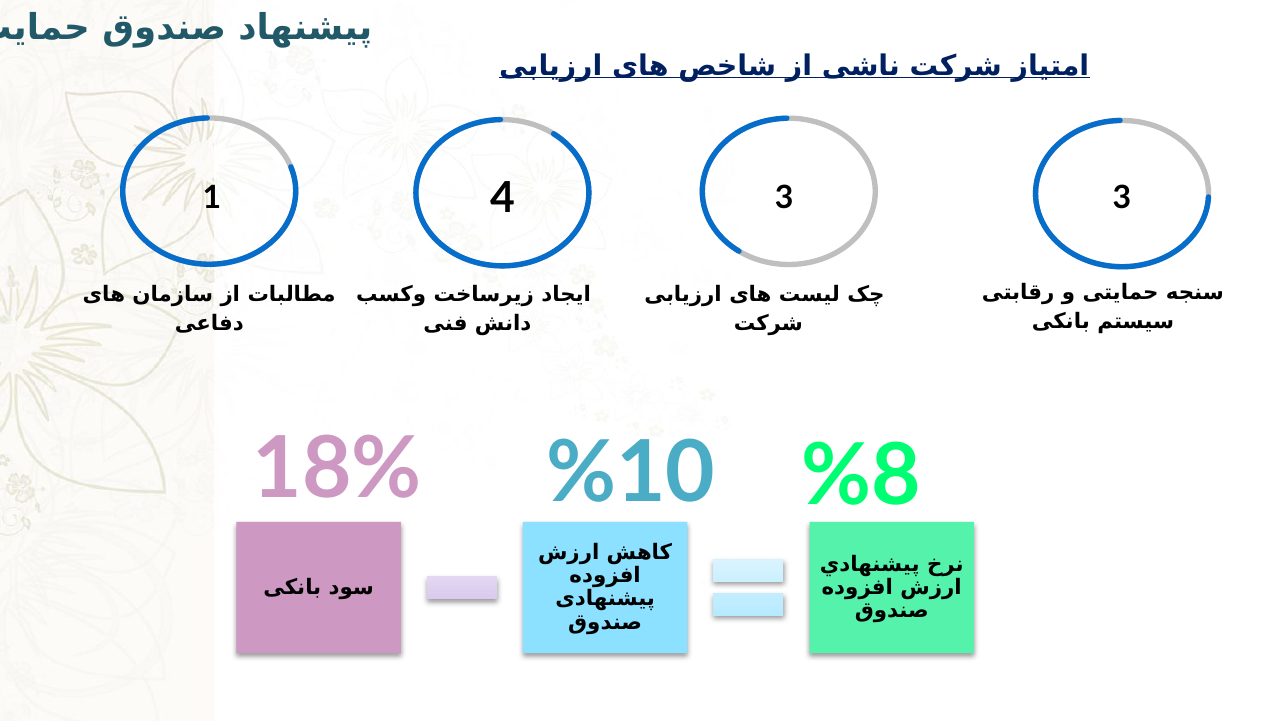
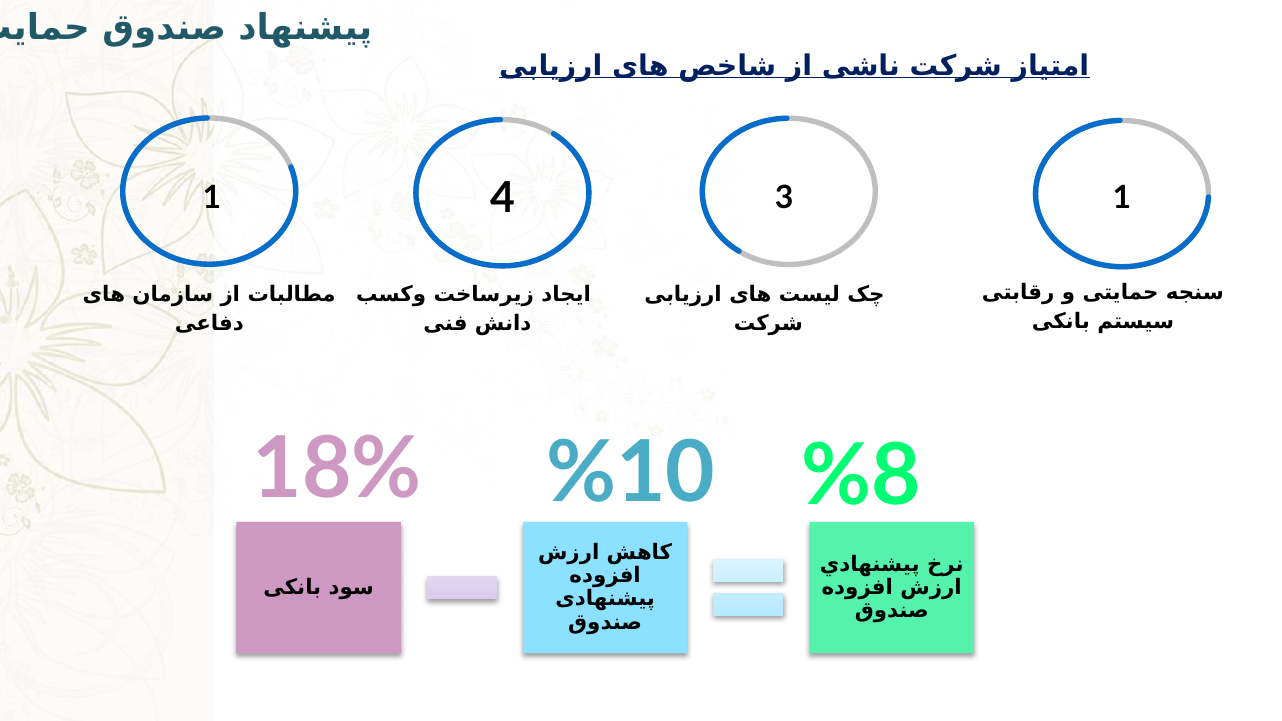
1 3: 3 -> 1 (1122, 198)
